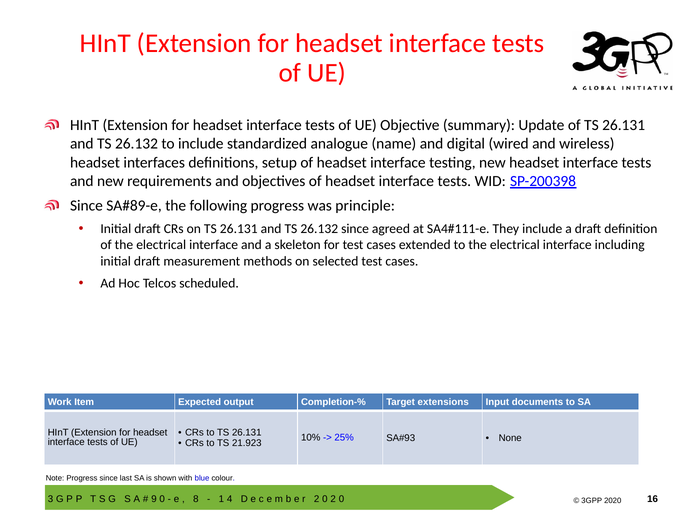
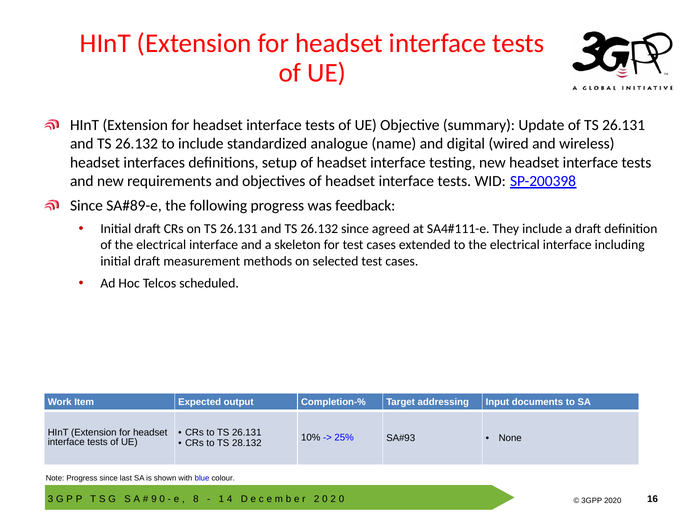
principle: principle -> feedback (365, 206)
extensions: extensions -> addressing (443, 402)
21.923: 21.923 -> 28.132 (247, 443)
